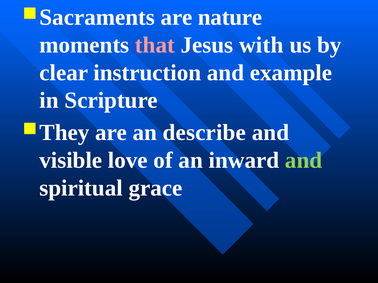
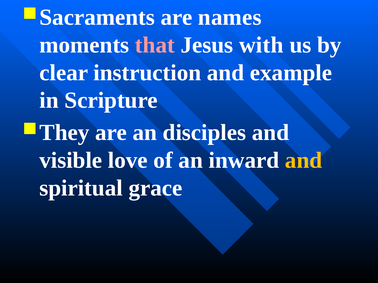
nature: nature -> names (230, 17)
describe: describe -> disciples (204, 133)
and colour: light green -> yellow (304, 161)
